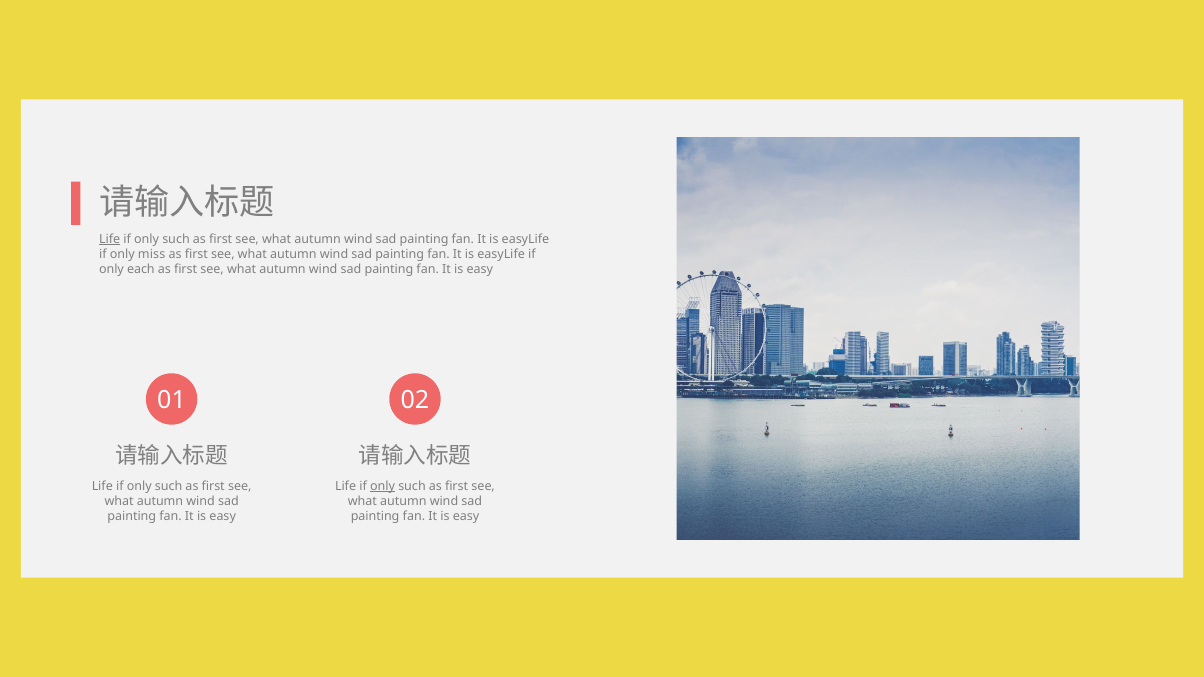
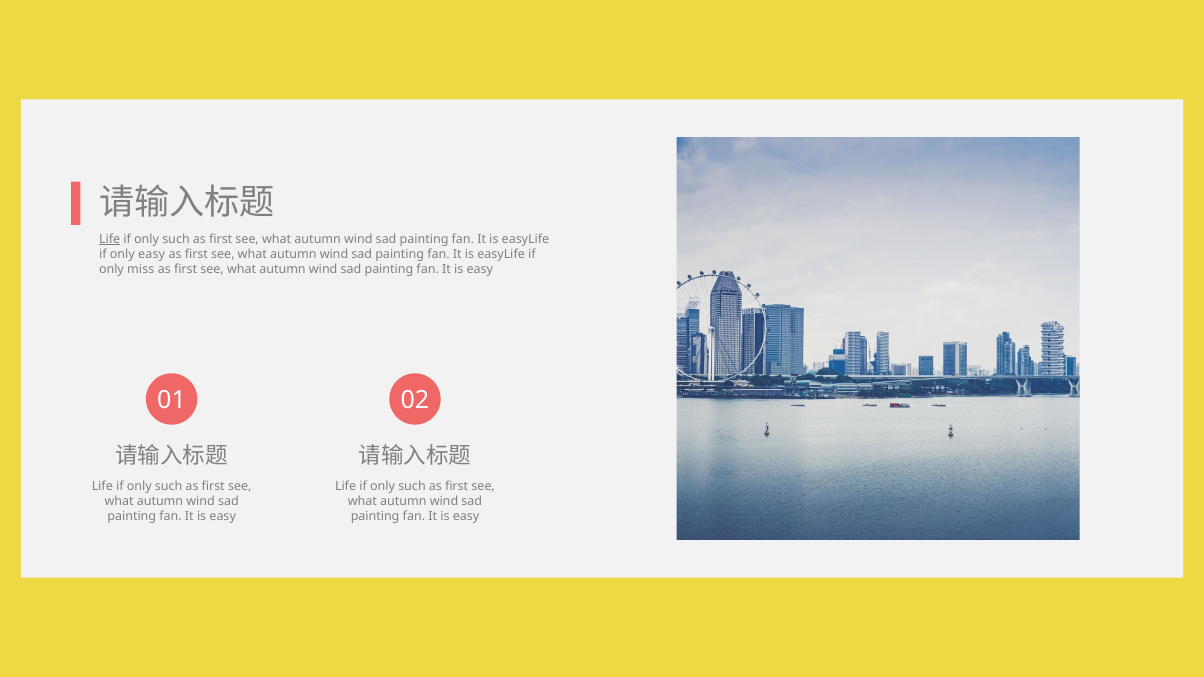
only miss: miss -> easy (152, 255)
each: each -> miss (141, 270)
only underline: present -> none (383, 486)
